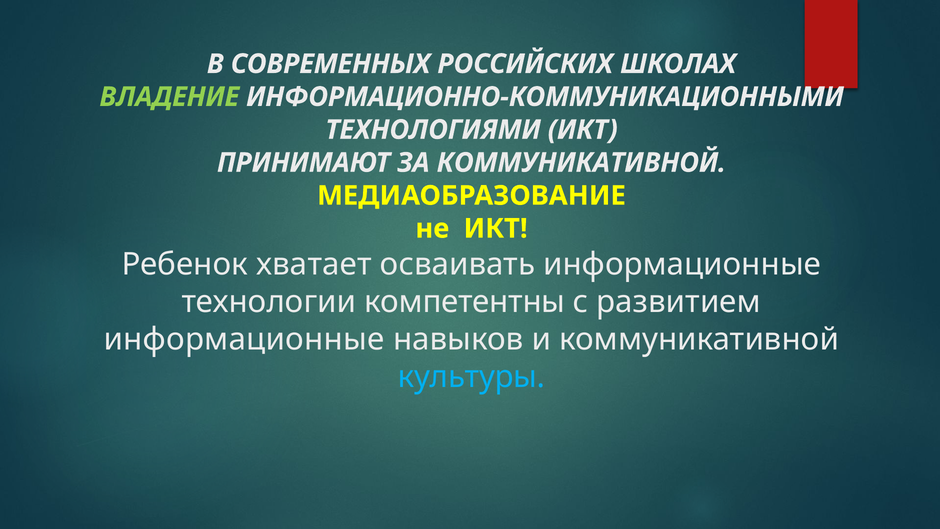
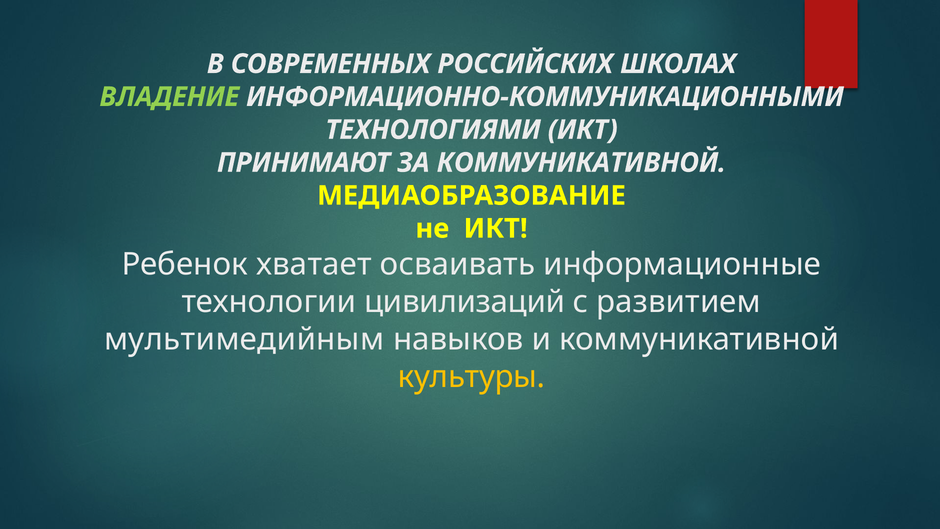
компетентны: компетентны -> цивилизаций (465, 302)
информационные: информационные -> мультимедийным (244, 339)
культуры colour: light blue -> yellow (472, 377)
